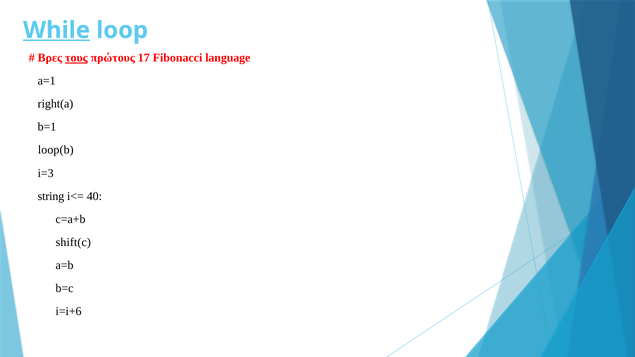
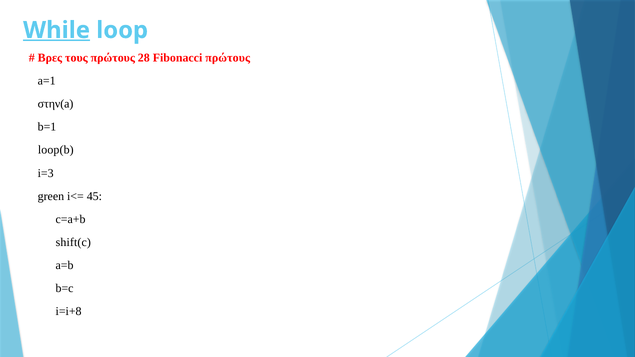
τους underline: present -> none (76, 58)
17: 17 -> 28 (144, 58)
Fibonacci language: language -> πρώτους (228, 58)
right(a: right(a -> στην(a (56, 104)
string: string -> green (51, 196)
40: 40 -> 45 (94, 196)
i=i+6: i=i+6 -> i=i+8 (69, 311)
